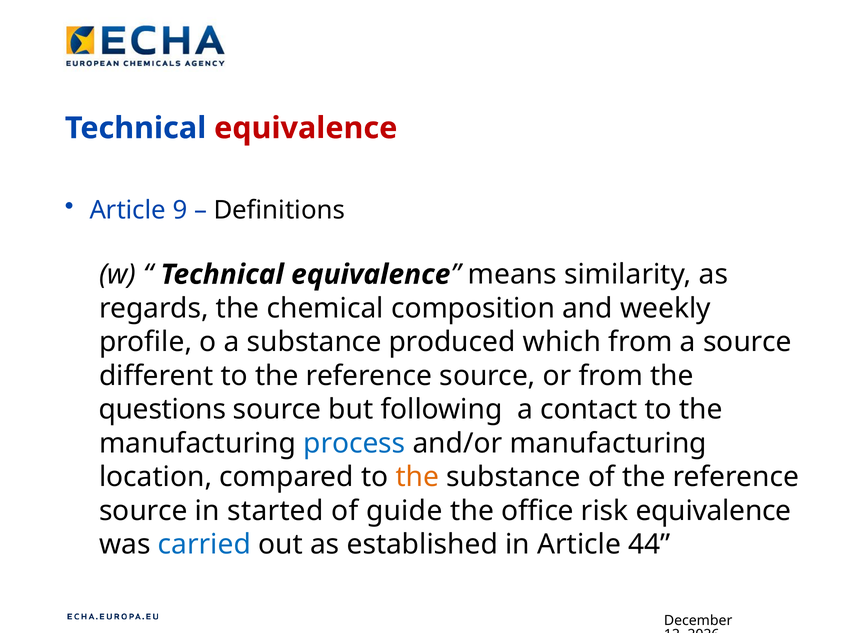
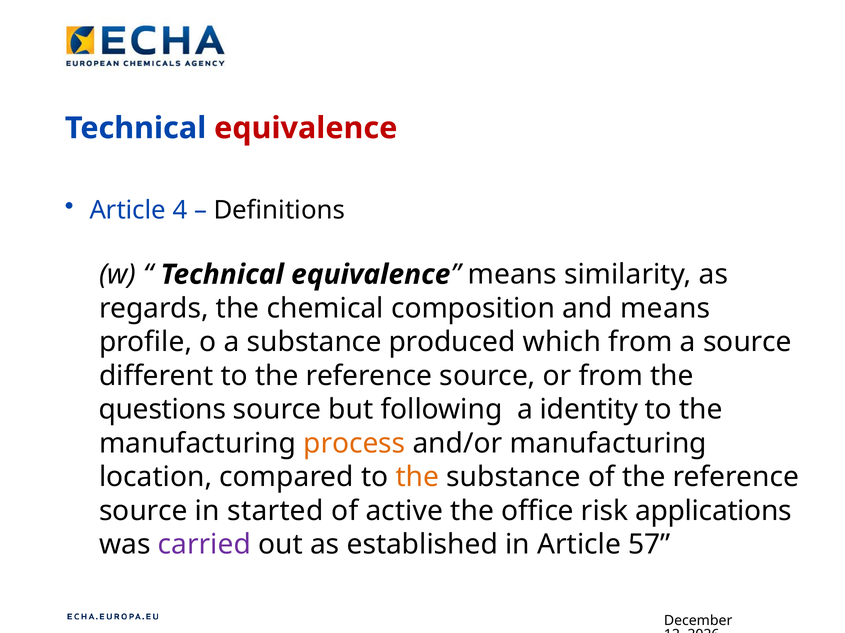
9: 9 -> 4 (180, 211)
and weekly: weekly -> means (665, 309)
contact: contact -> identity (589, 410)
process colour: blue -> orange (354, 444)
guide: guide -> active (404, 511)
risk equivalence: equivalence -> applications (714, 511)
carried colour: blue -> purple (204, 545)
44: 44 -> 57 (649, 545)
